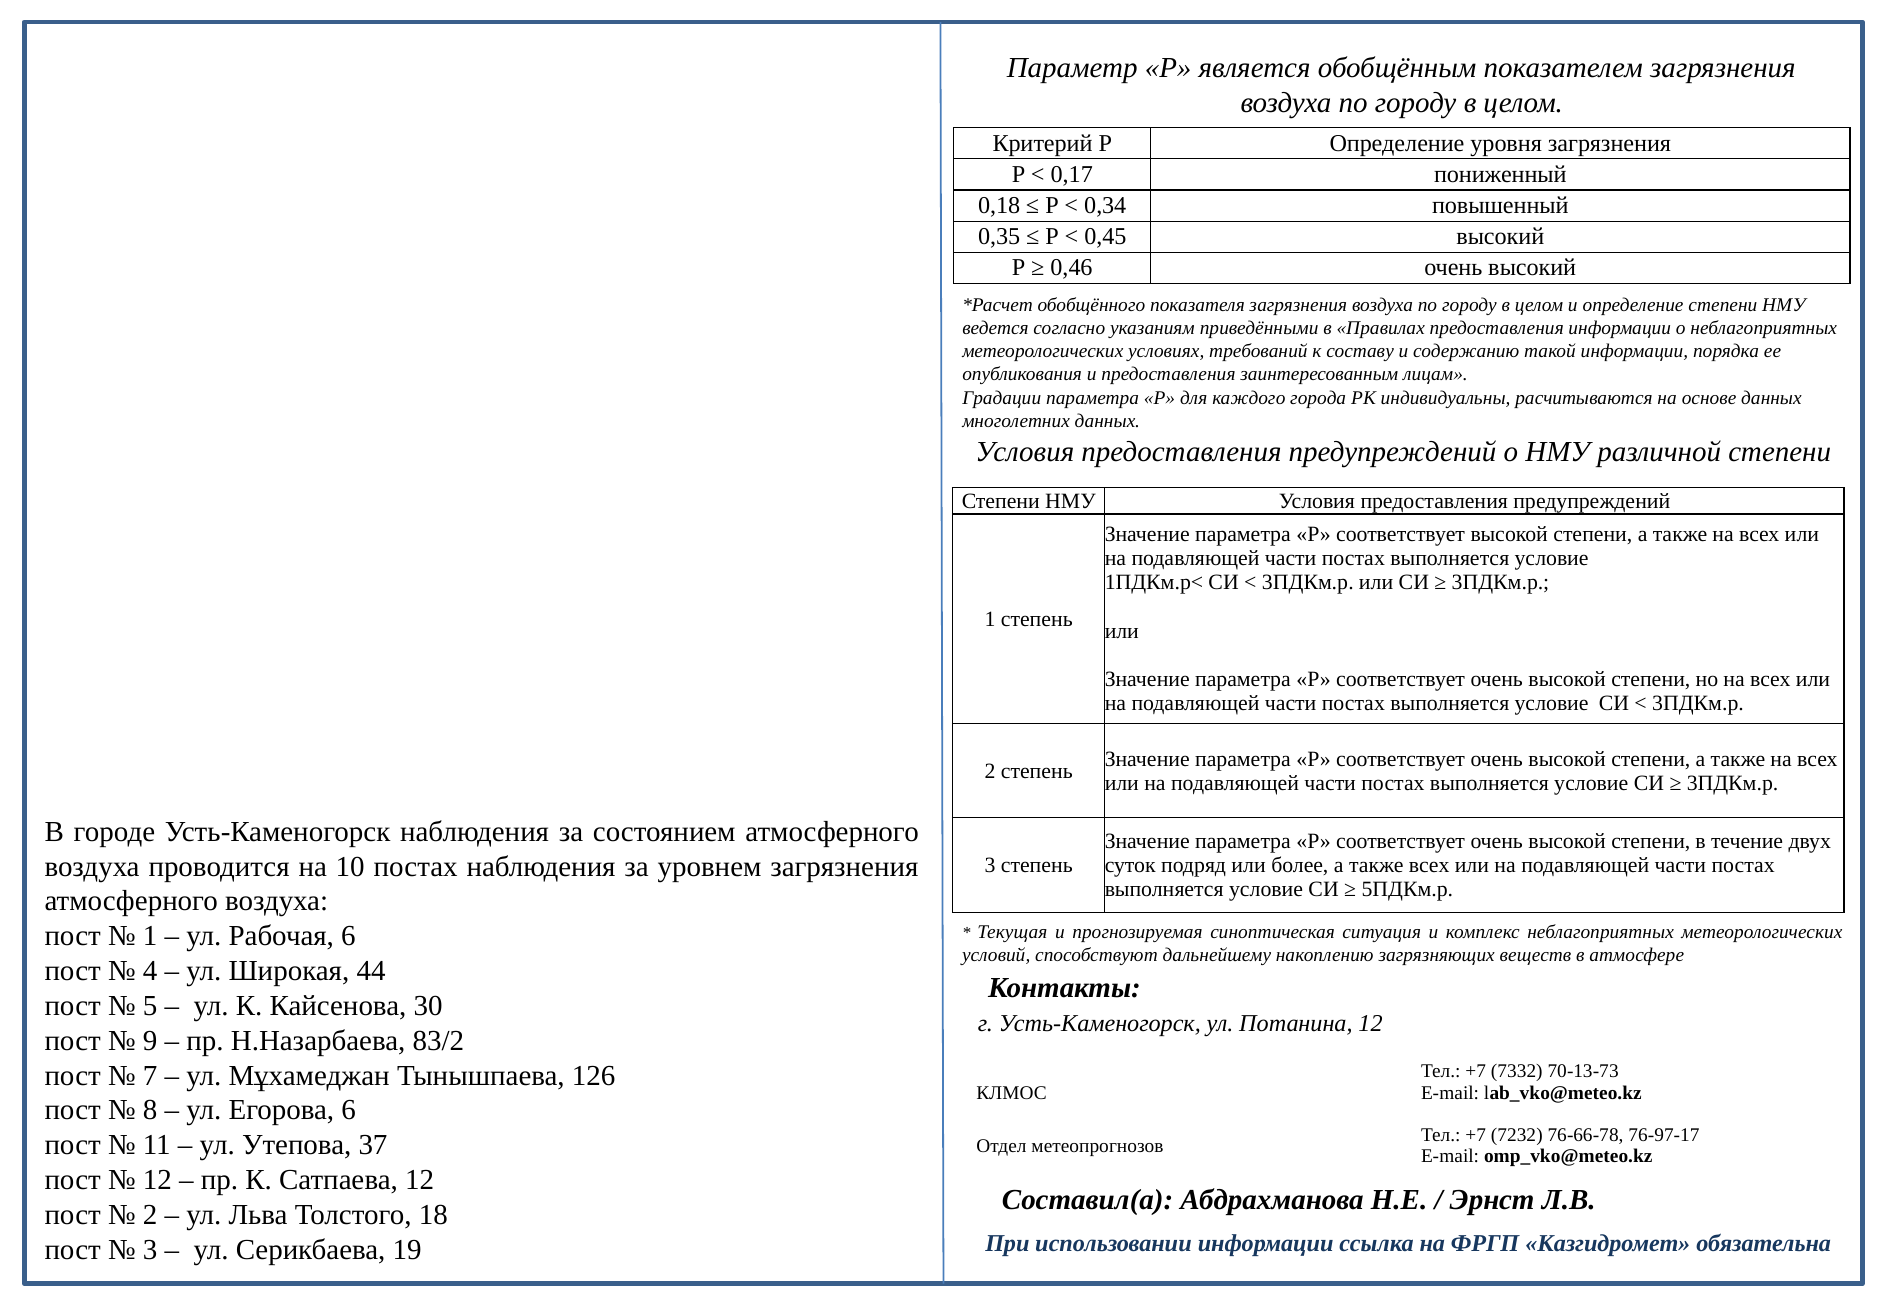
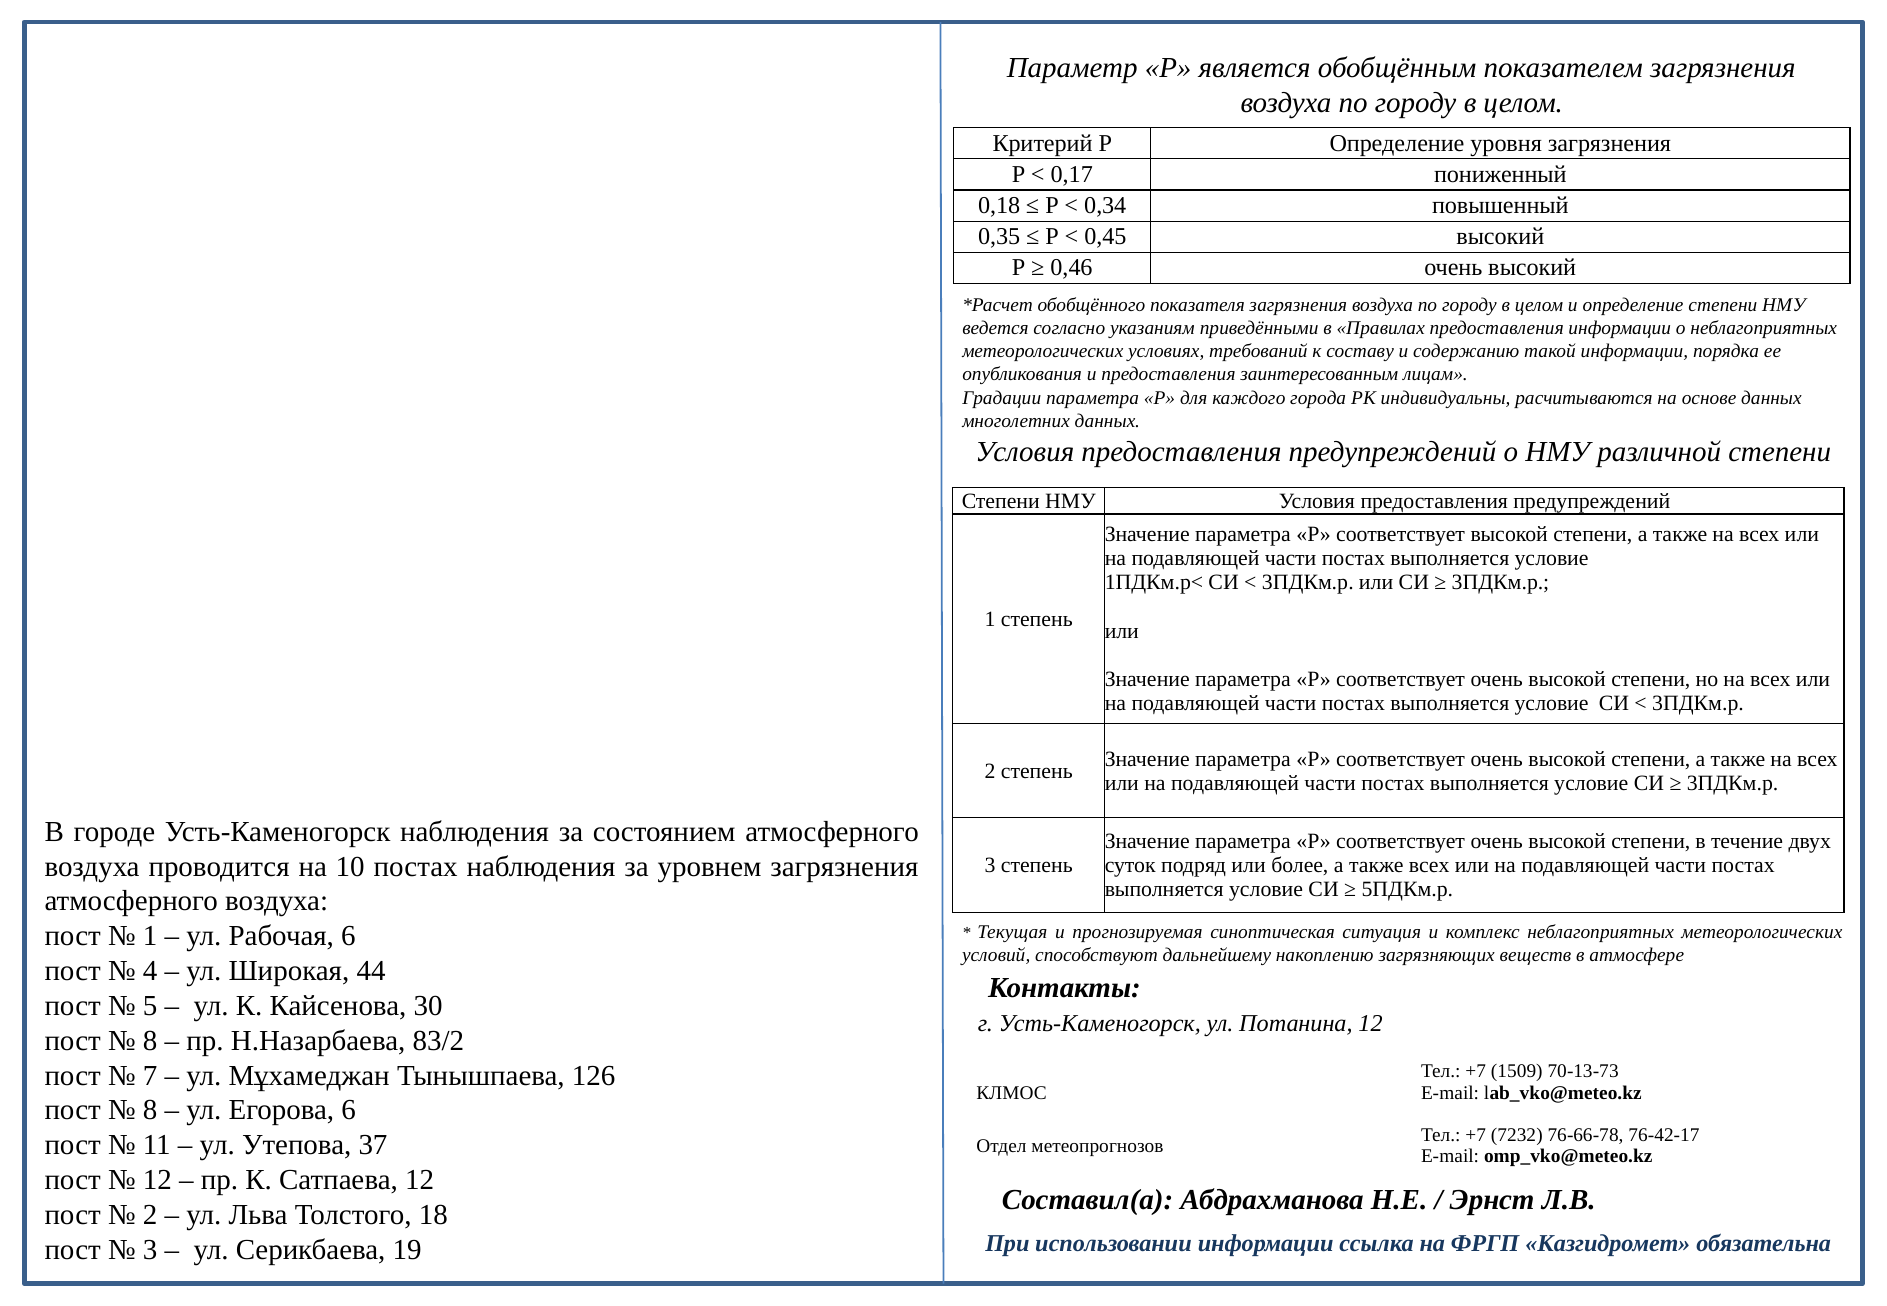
9: 9 -> 8 (150, 1041)
7332: 7332 -> 1509 (1517, 1071)
76-97-17: 76-97-17 -> 76-42-17 (1664, 1135)
